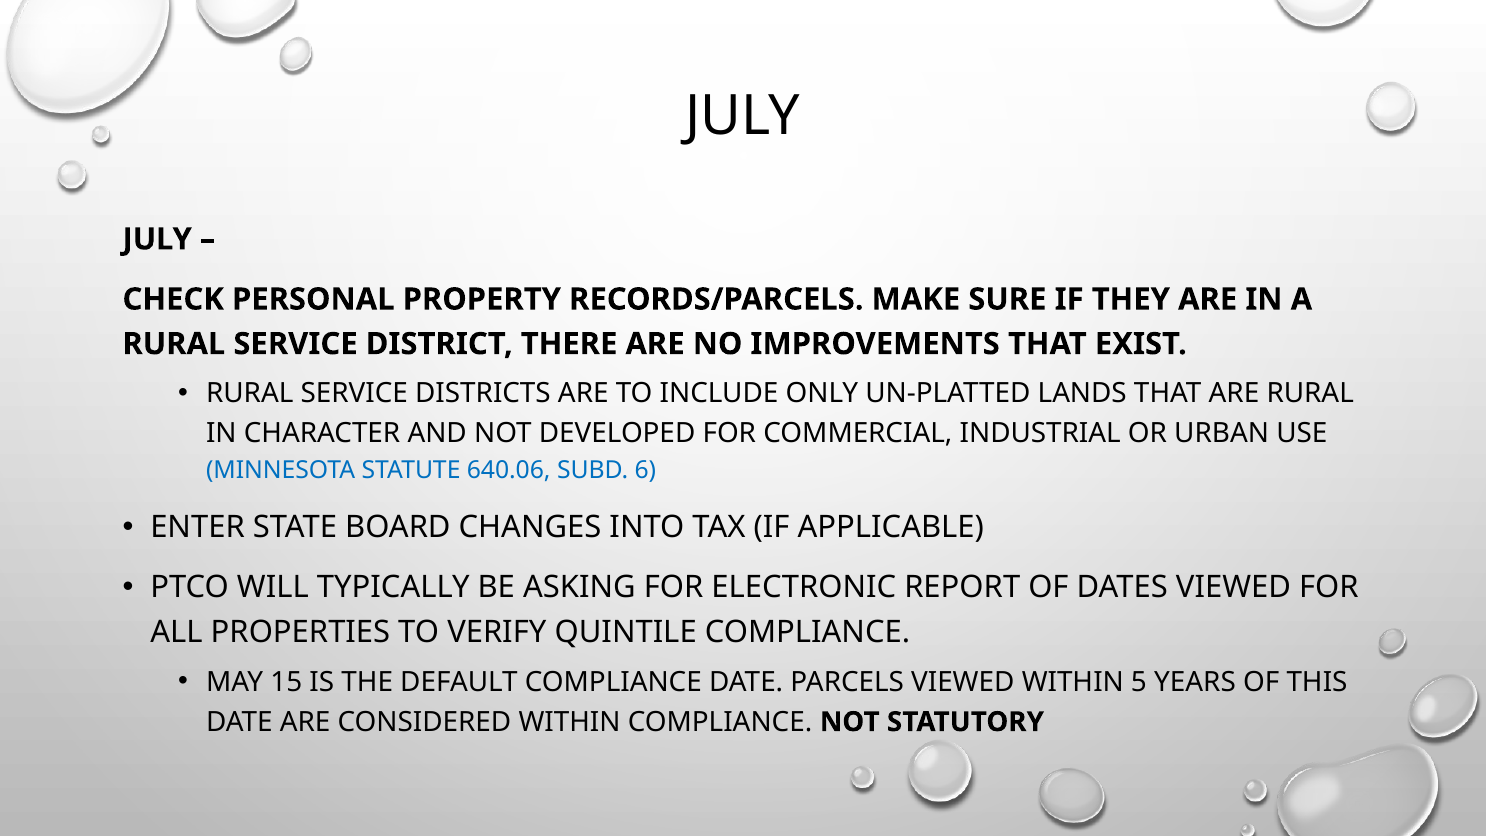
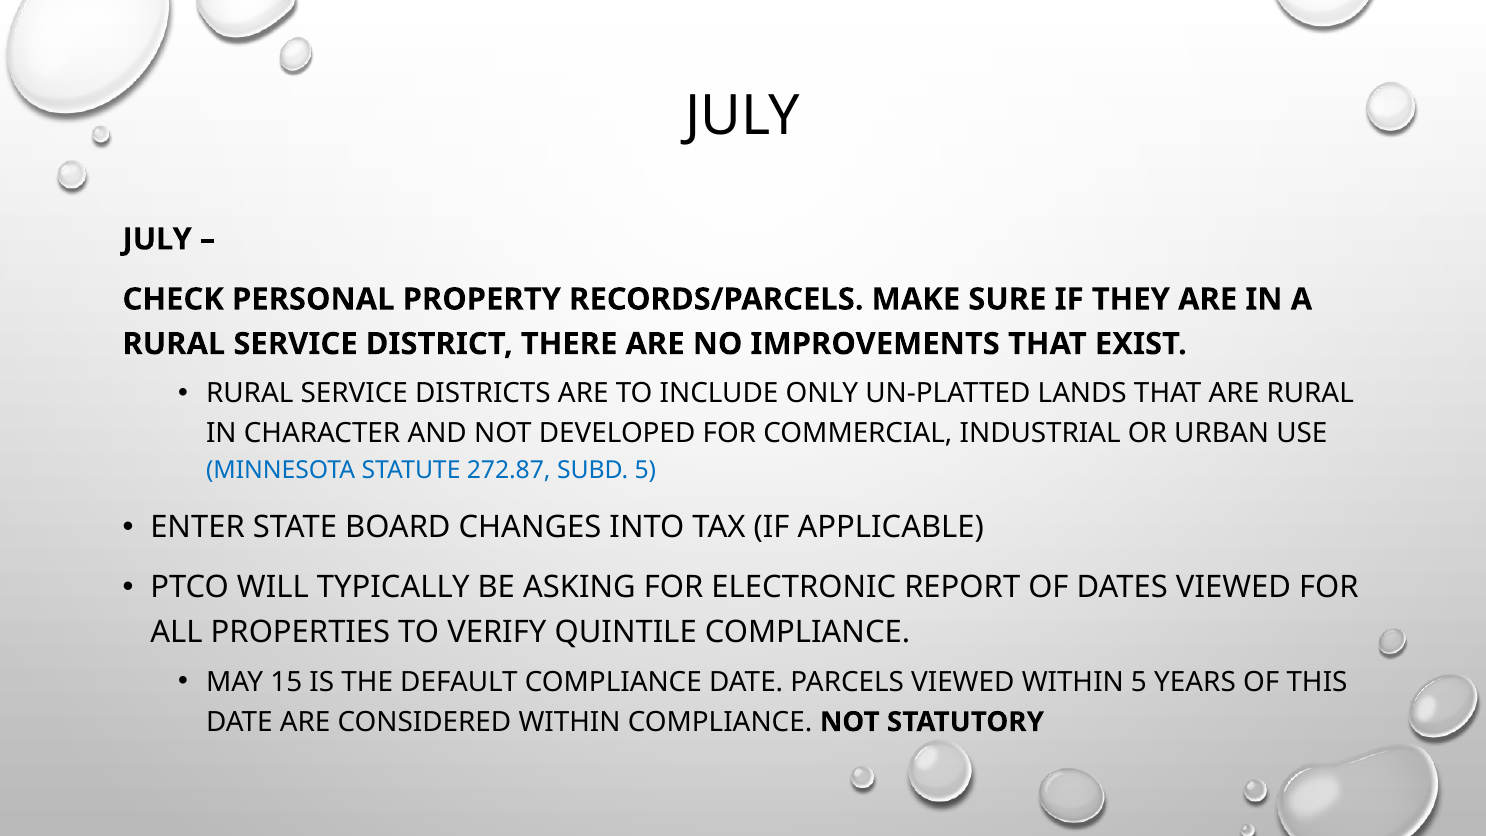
640.06: 640.06 -> 272.87 (509, 471)
SUBD 6: 6 -> 5 (645, 471)
